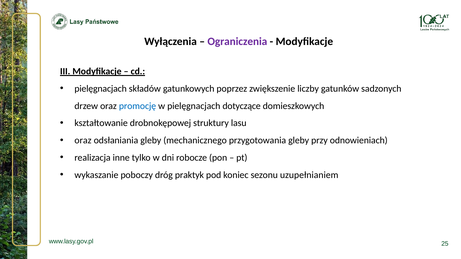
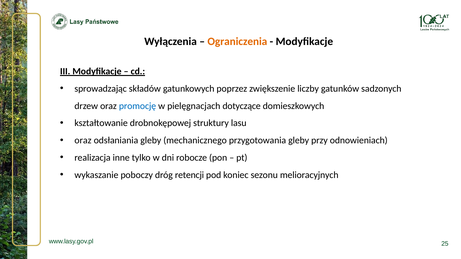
Ograniczenia colour: purple -> orange (237, 41)
pielęgnacjach: pielęgnacjach -> sprowadzając (101, 89)
praktyk: praktyk -> retencji (189, 175)
uzupełnianiem: uzupełnianiem -> melioracyjnych (309, 175)
